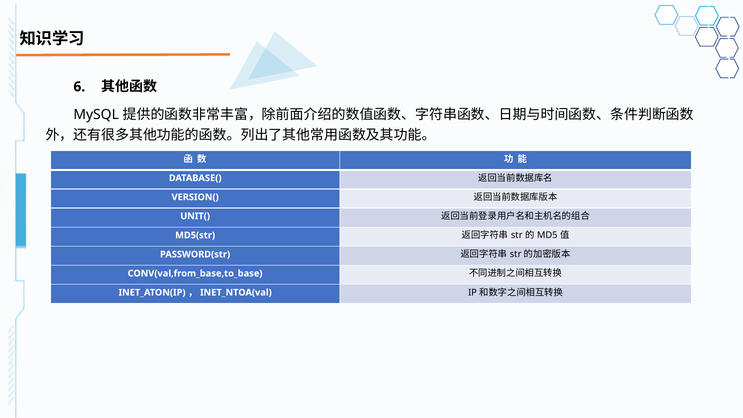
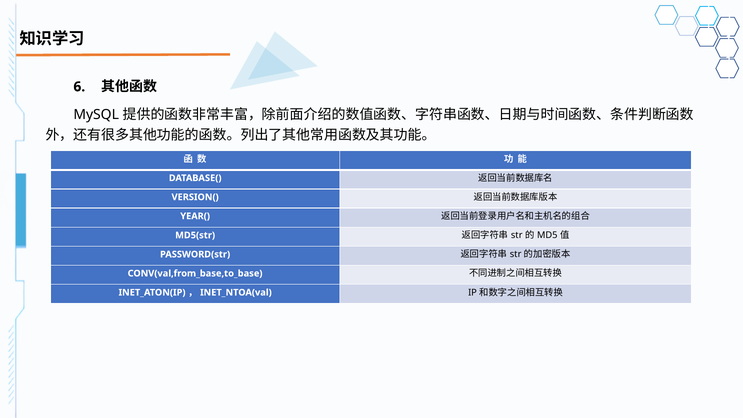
UNIT(: UNIT( -> YEAR( (195, 216)
